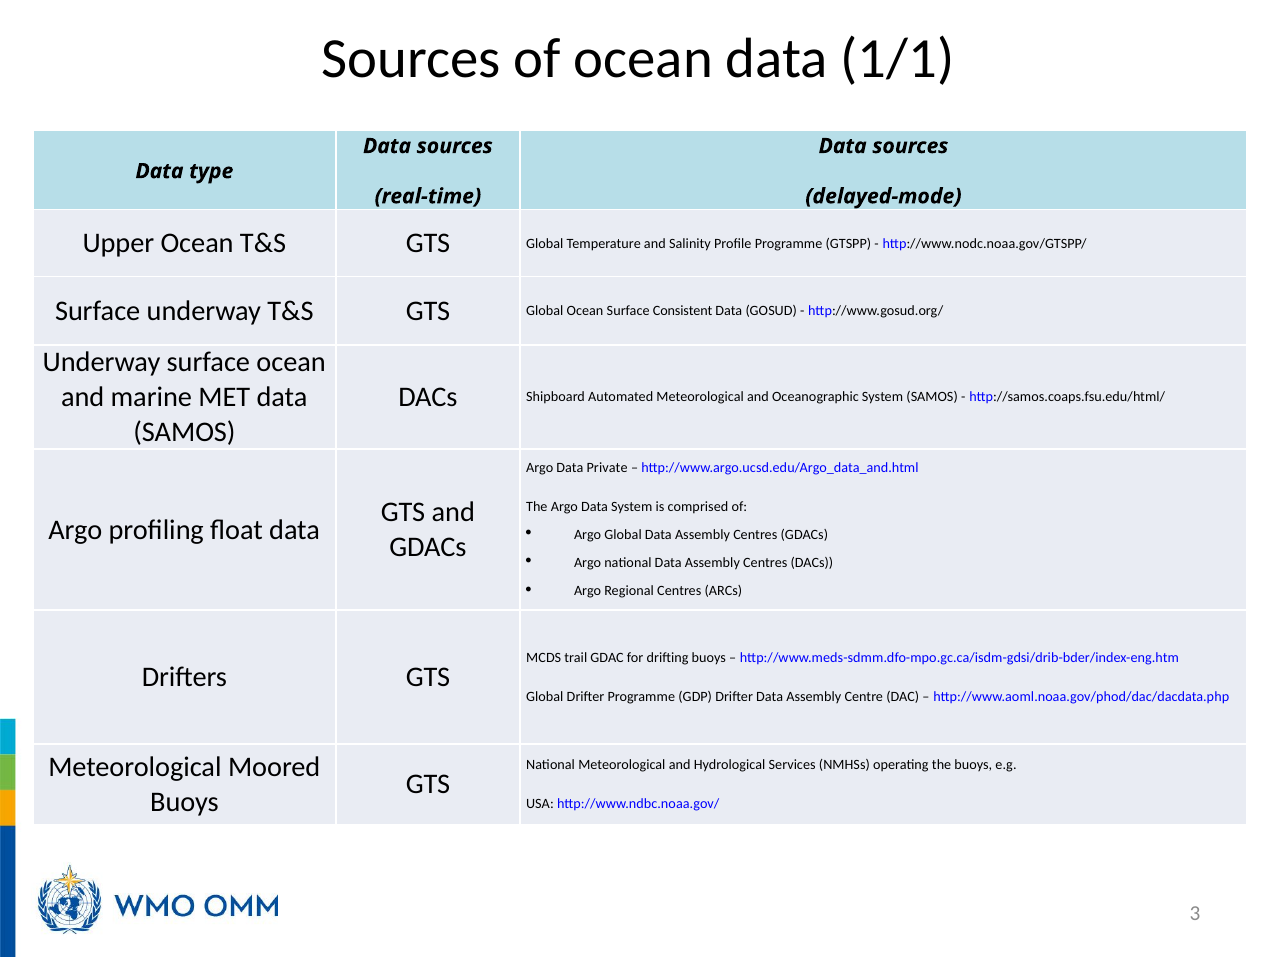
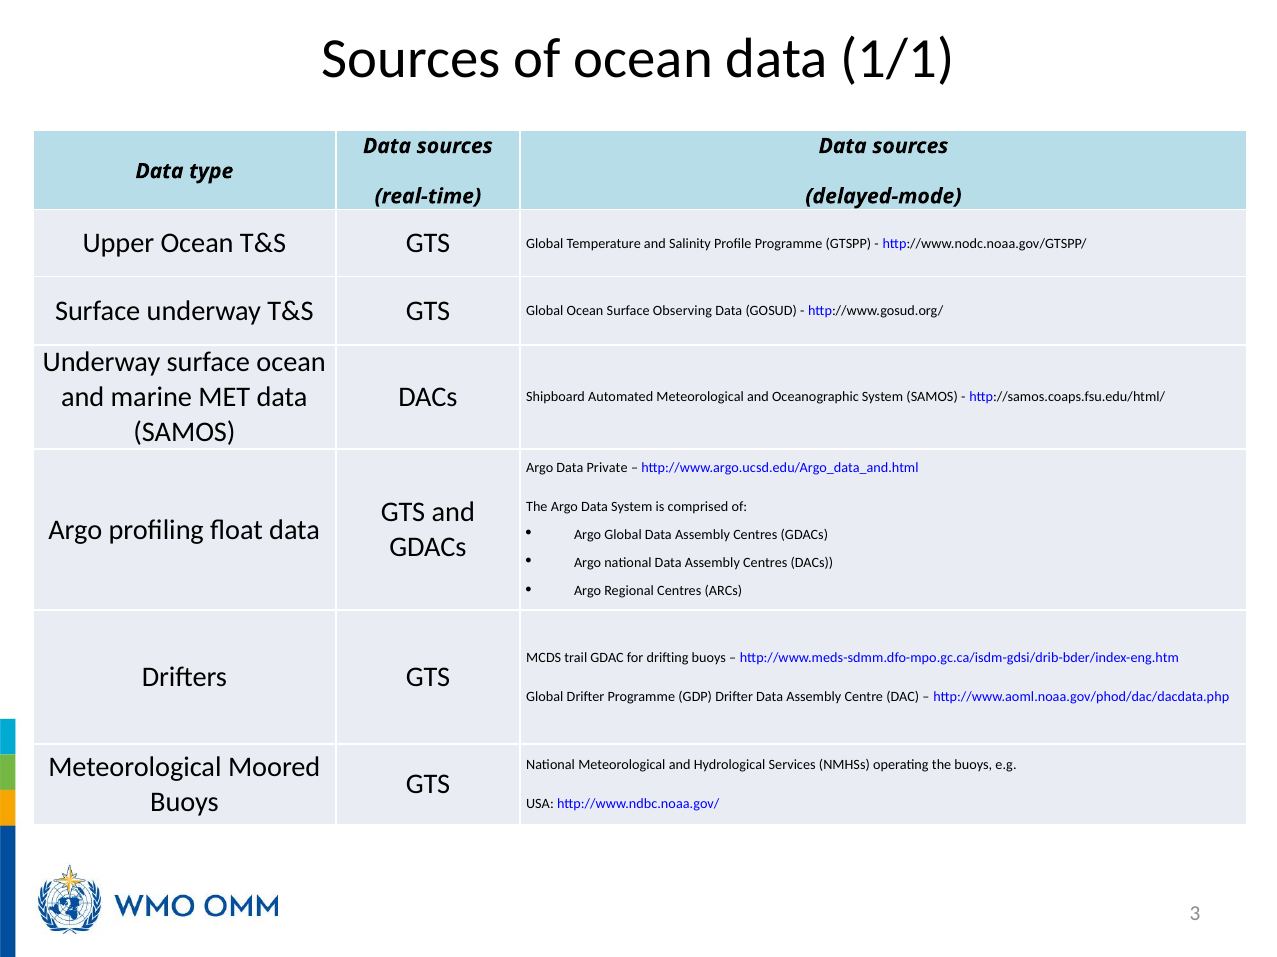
Consistent: Consistent -> Observing (682, 311)
